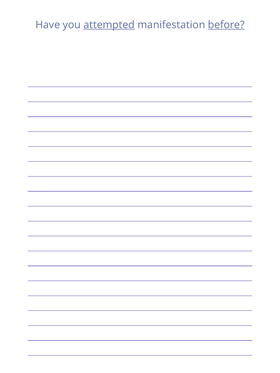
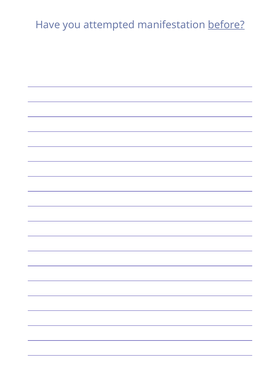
attempted underline: present -> none (109, 25)
